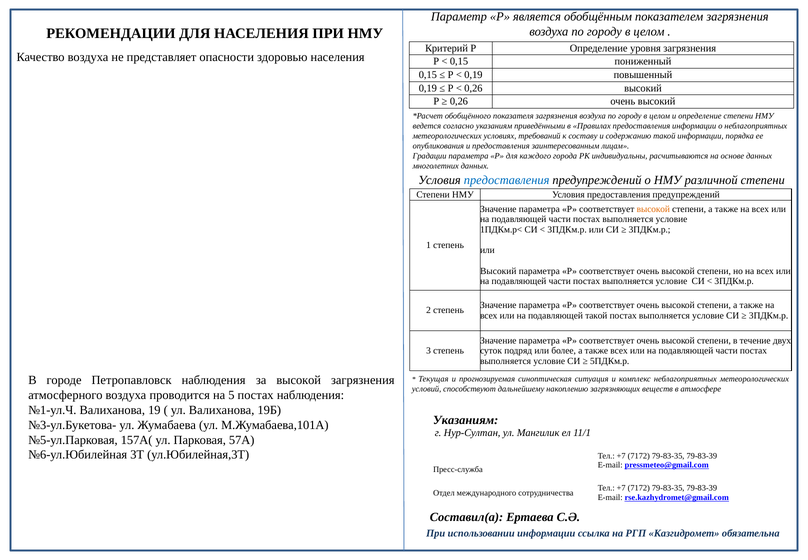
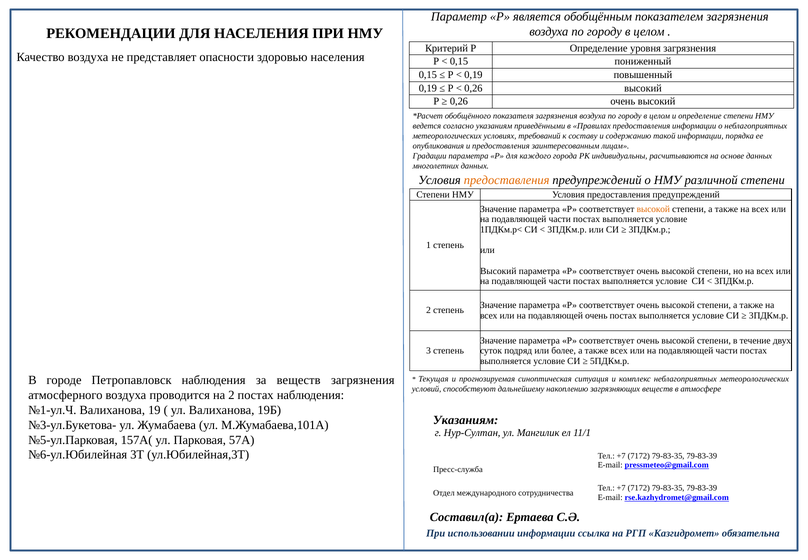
предоставления colour: blue -> orange (507, 180)
подавляющей такой: такой -> очень (596, 315)
за высокой: высокой -> веществ (299, 380)
на 5: 5 -> 2 (231, 395)
